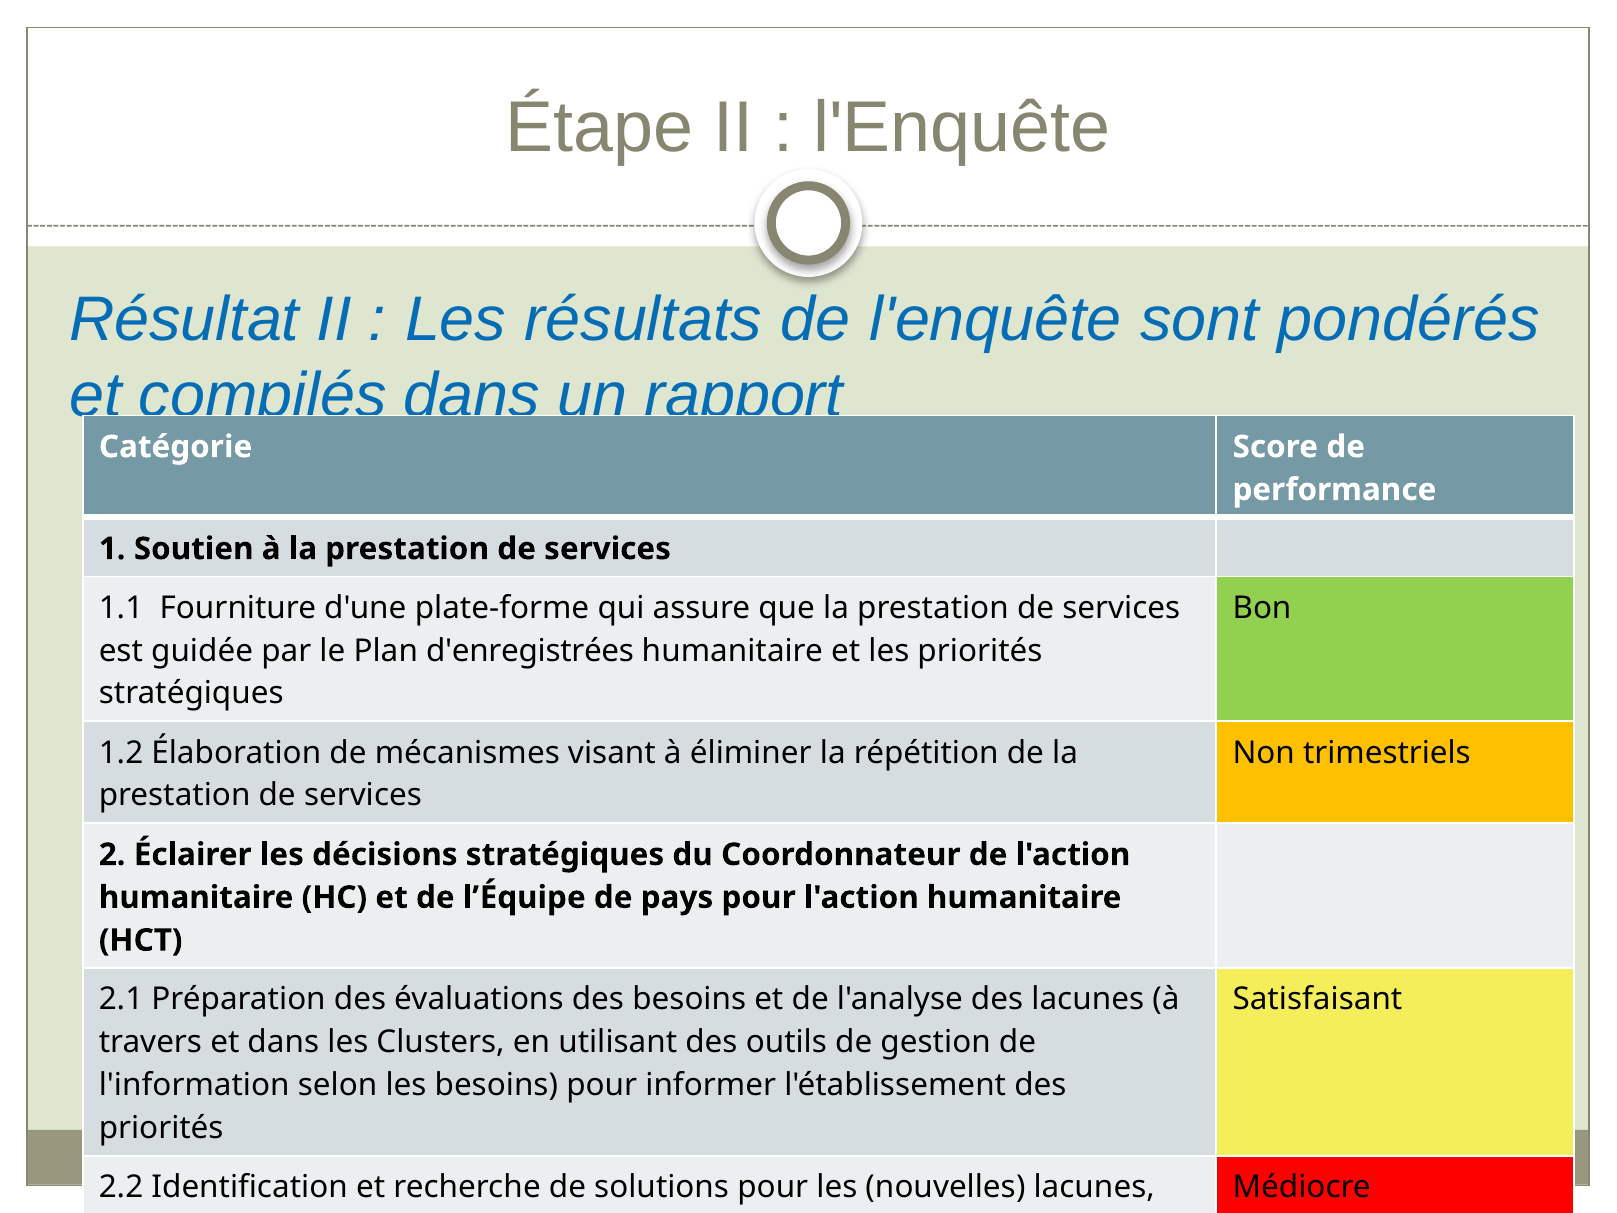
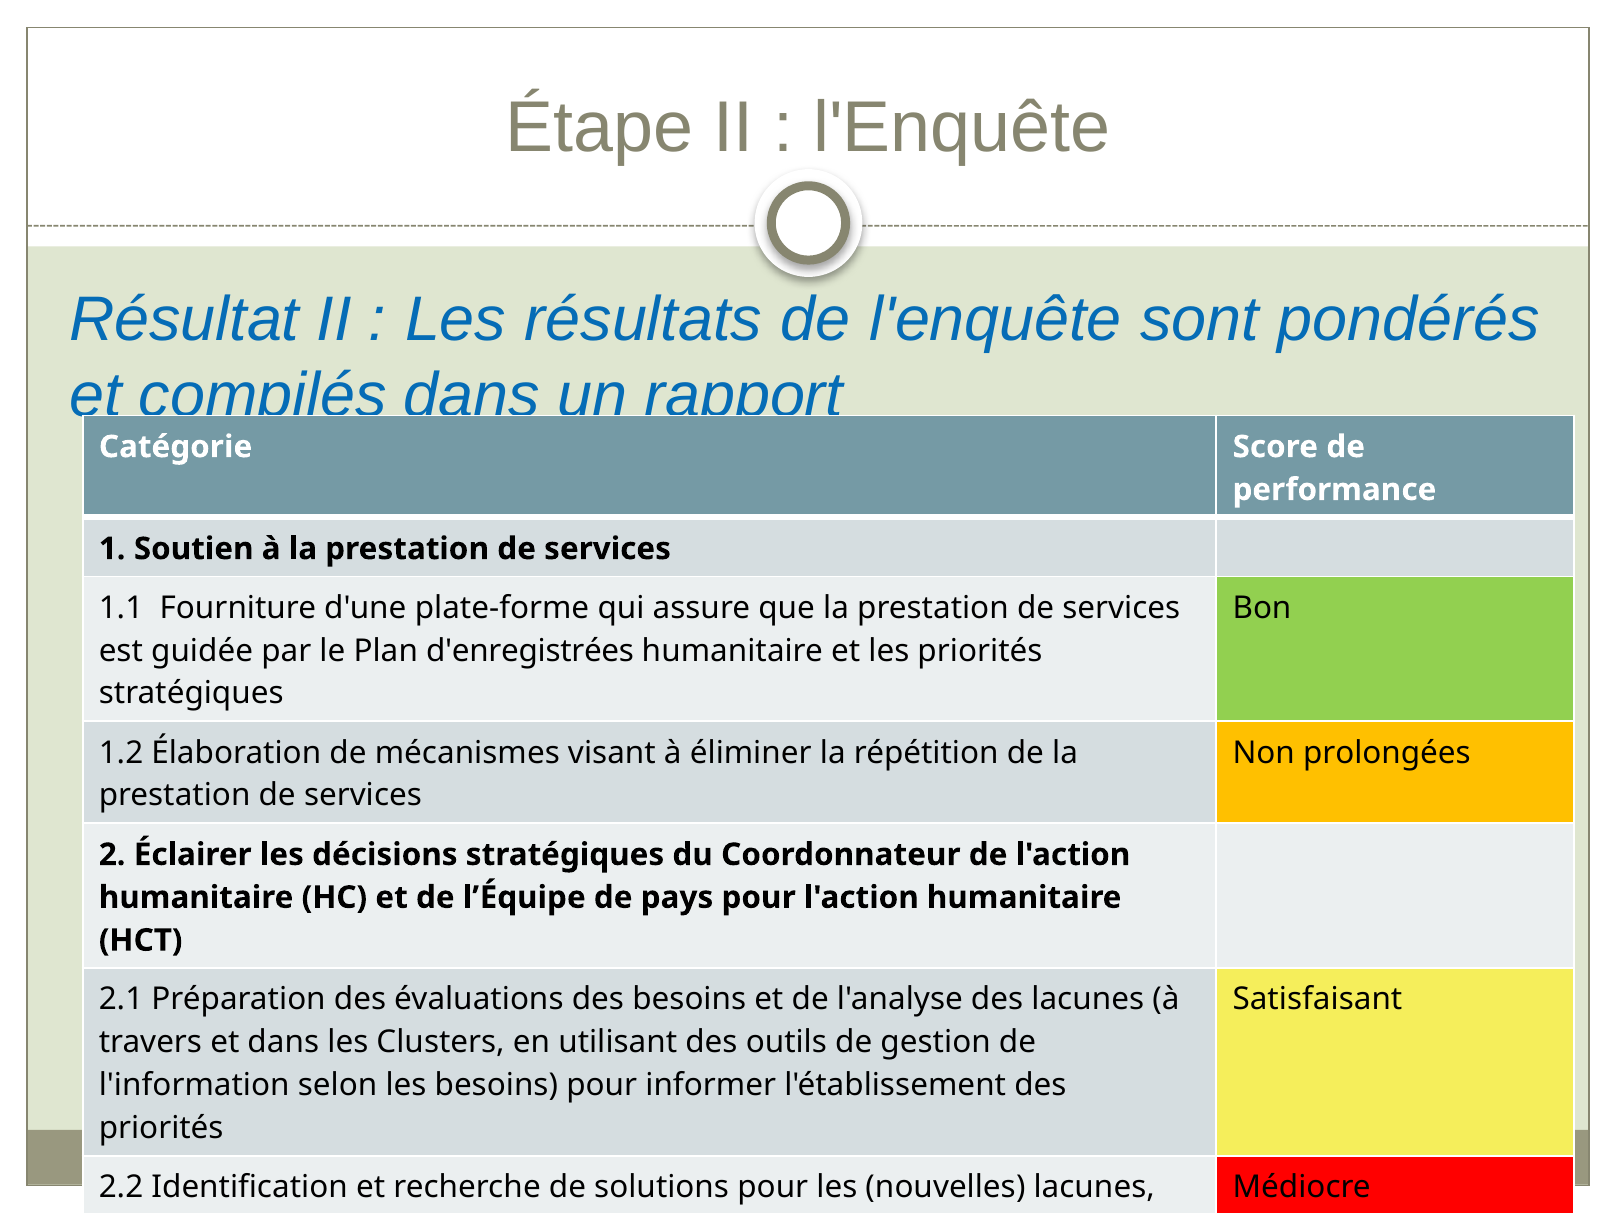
trimestriels: trimestriels -> prolongées (1387, 753)
